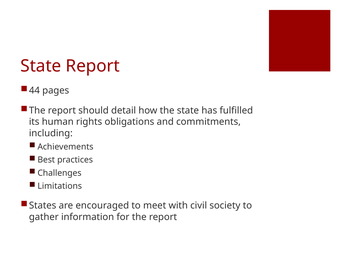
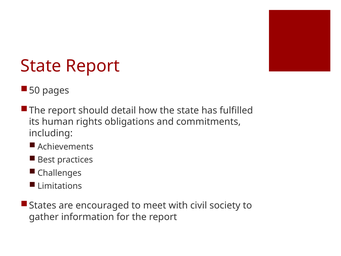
44: 44 -> 50 (34, 90)
